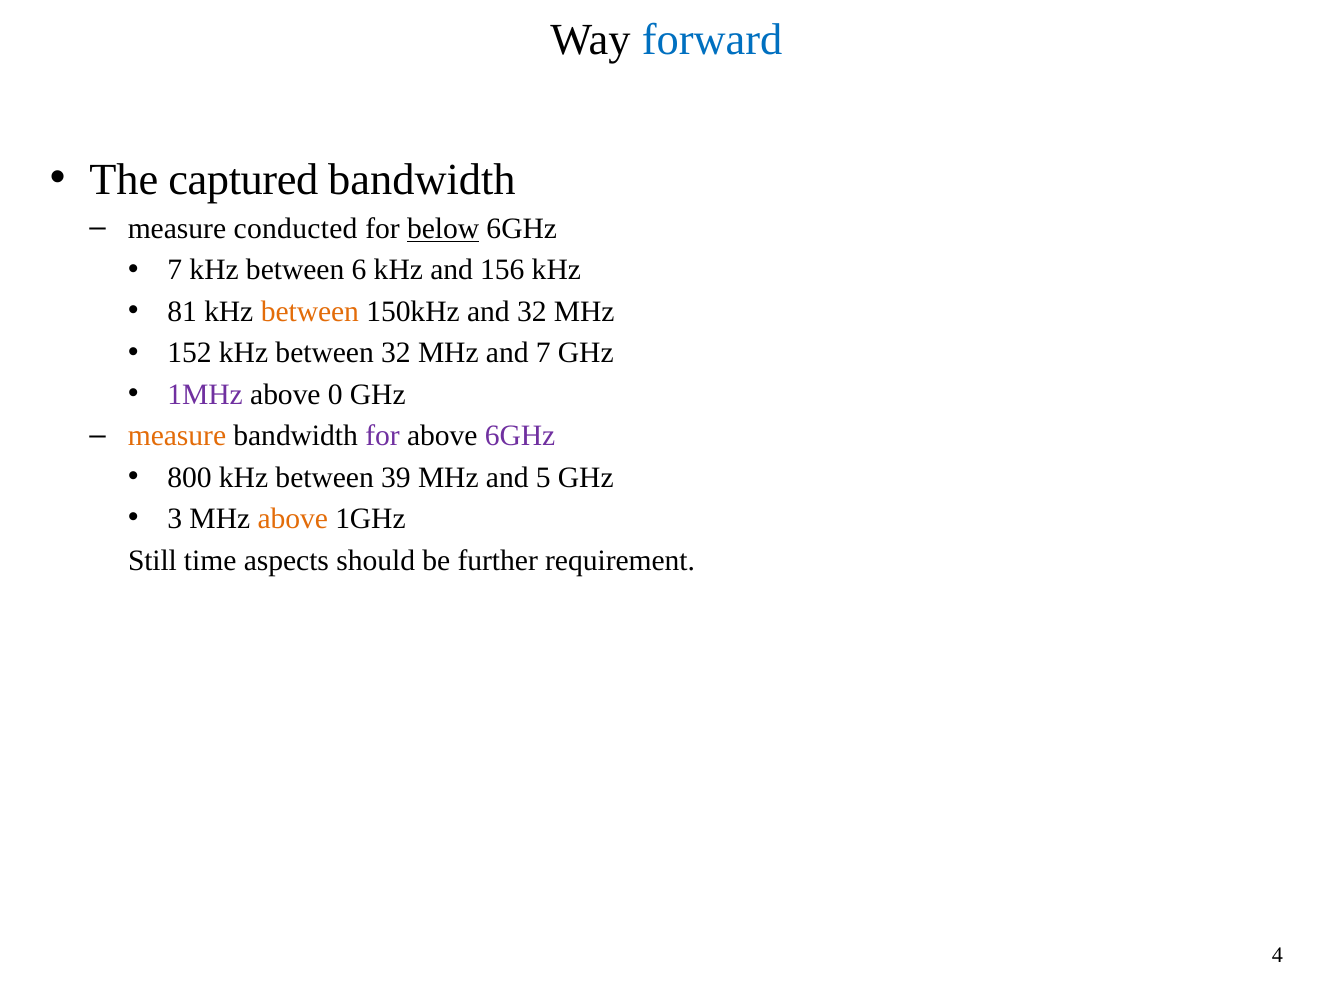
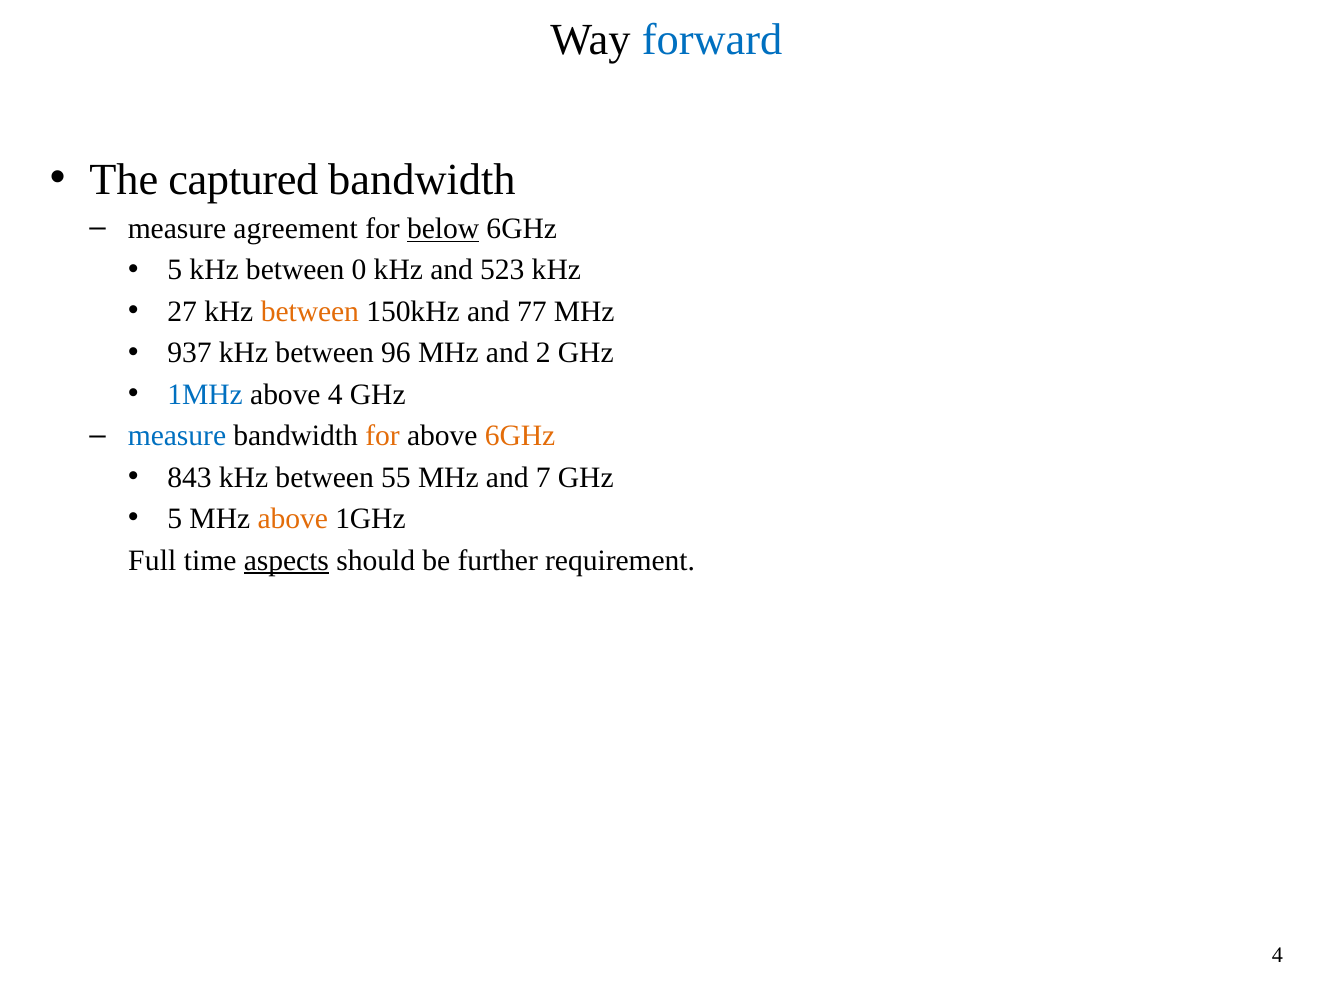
conducted: conducted -> agreement (296, 229)
7: 7 -> 5 (175, 270)
6: 6 -> 0 (359, 270)
156: 156 -> 523 (502, 270)
81: 81 -> 27 (182, 312)
and 32: 32 -> 77 (532, 312)
152: 152 -> 937 (190, 353)
between 32: 32 -> 96 (396, 353)
and 7: 7 -> 2 (543, 353)
1MHz colour: purple -> blue (205, 394)
above 0: 0 -> 4 (335, 394)
measure colour: orange -> blue (177, 436)
for colour: purple -> orange (383, 436)
6GHz colour: purple -> orange (520, 436)
800: 800 -> 843 (190, 477)
39: 39 -> 55 (396, 477)
5: 5 -> 7 (543, 477)
3: 3 -> 5 (175, 519)
Still: Still -> Full (152, 560)
aspects underline: none -> present (286, 560)
